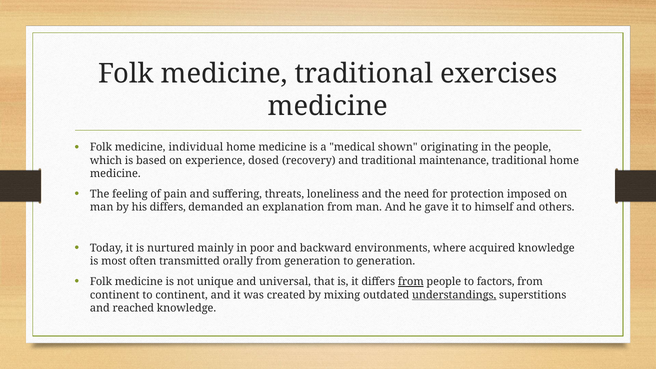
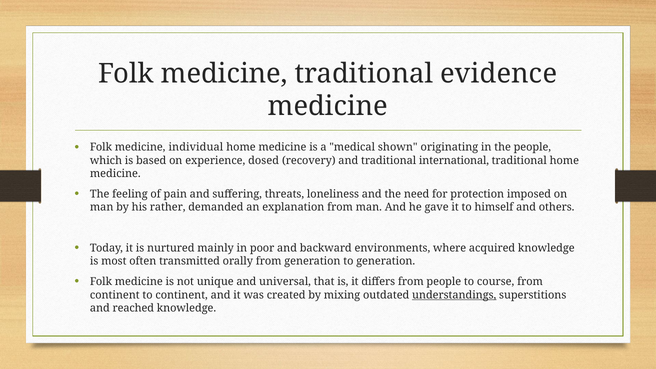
exercises: exercises -> evidence (499, 74)
maintenance: maintenance -> international (454, 160)
his differs: differs -> rather (168, 207)
from underline: present -> none (411, 282)
factors: factors -> course (496, 282)
